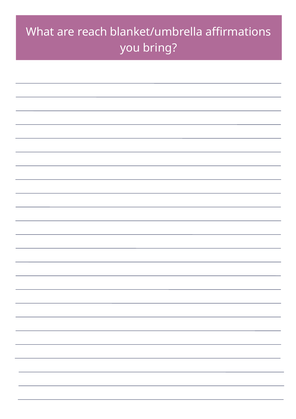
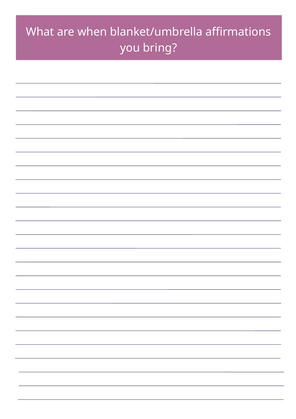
reach: reach -> when (92, 32)
